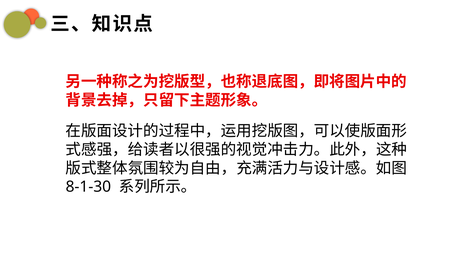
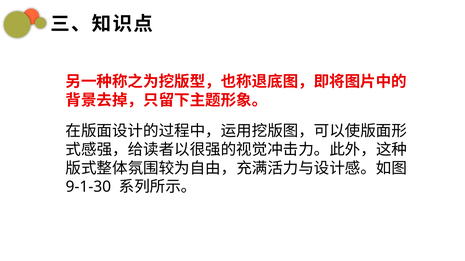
8-1-30: 8-1-30 -> 9-1-30 (88, 187)
